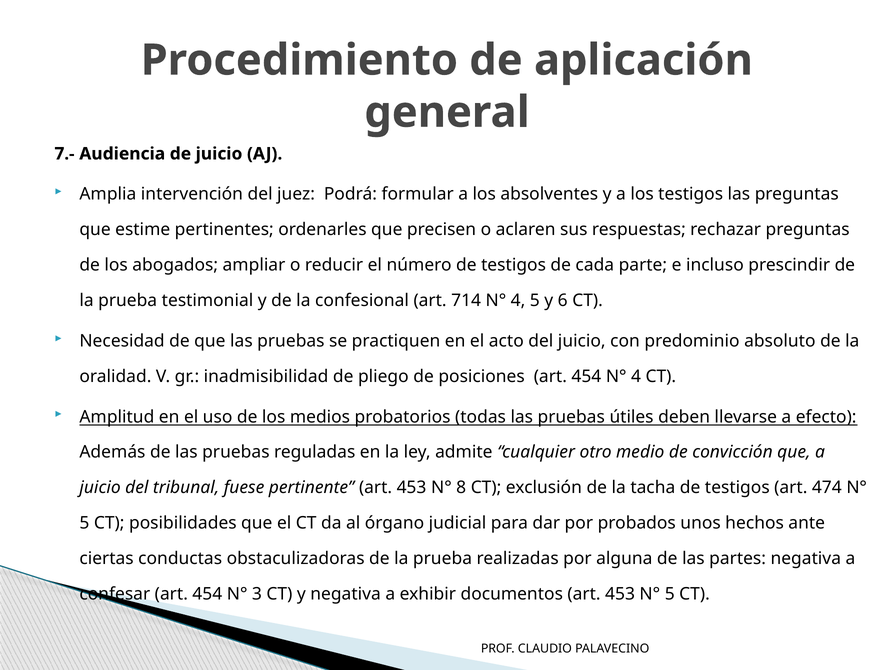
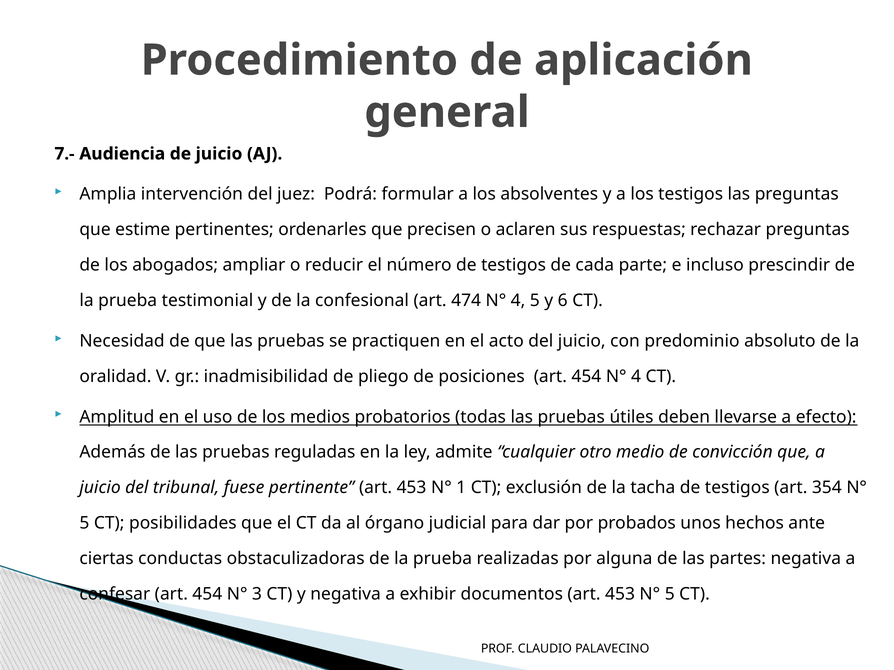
714: 714 -> 474 (466, 301)
8: 8 -> 1 (461, 488)
474: 474 -> 354 (827, 488)
